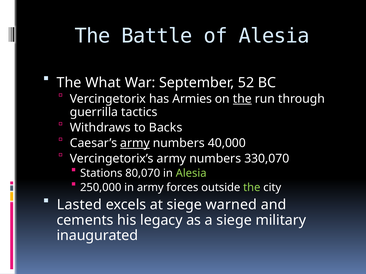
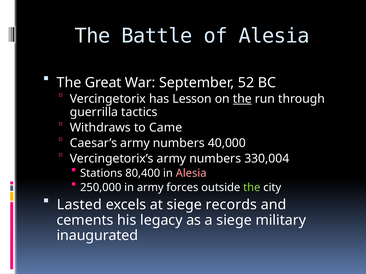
What: What -> Great (103, 83)
Armies: Armies -> Lesson (192, 99)
Backs: Backs -> Came (166, 128)
army underline: present -> none (135, 143)
330,070: 330,070 -> 330,004 (267, 159)
80,070: 80,070 -> 80,400 (143, 174)
Alesia colour: light green -> pink (191, 174)
warned: warned -> records (231, 205)
